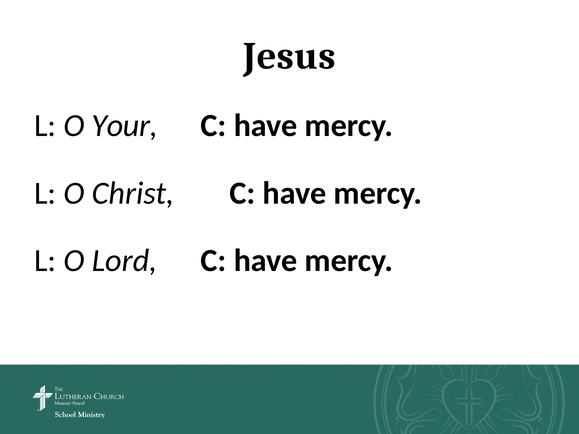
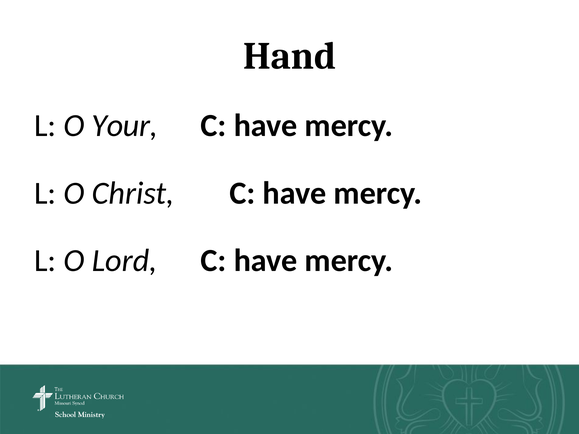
Jesus: Jesus -> Hand (290, 56)
